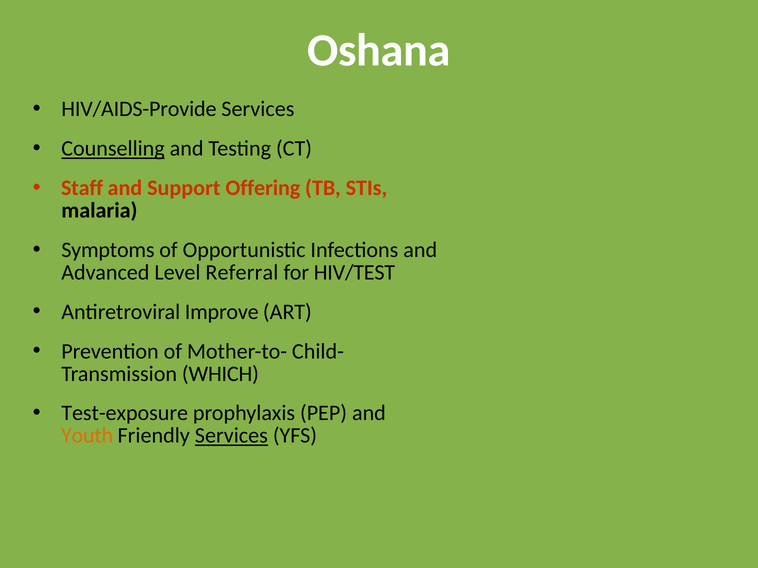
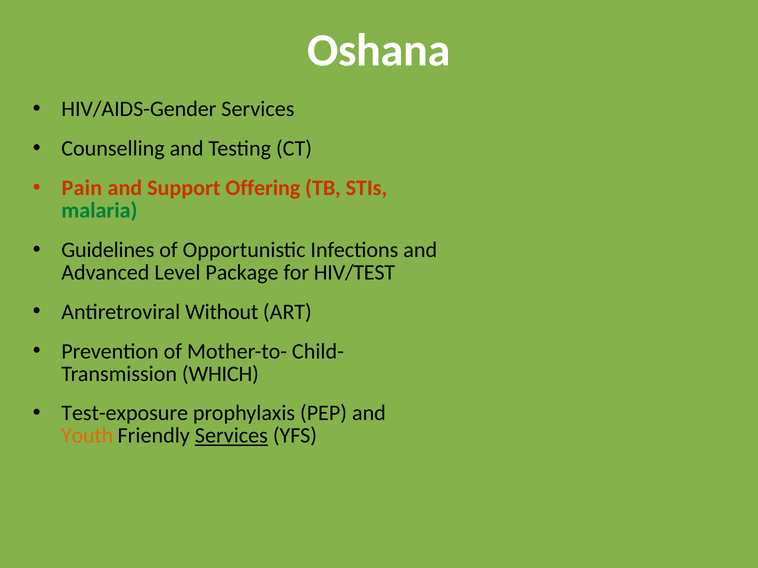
HIV/AIDS-Provide: HIV/AIDS-Provide -> HIV/AIDS-Gender (139, 109)
Counselling underline: present -> none (113, 149)
Staff: Staff -> Pain (82, 188)
malaria colour: black -> green (99, 211)
Symptoms: Symptoms -> Guidelines (108, 250)
Referral: Referral -> Package (242, 273)
Improve: Improve -> Without (222, 312)
